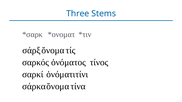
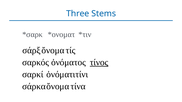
τίνος underline: none -> present (99, 63)
